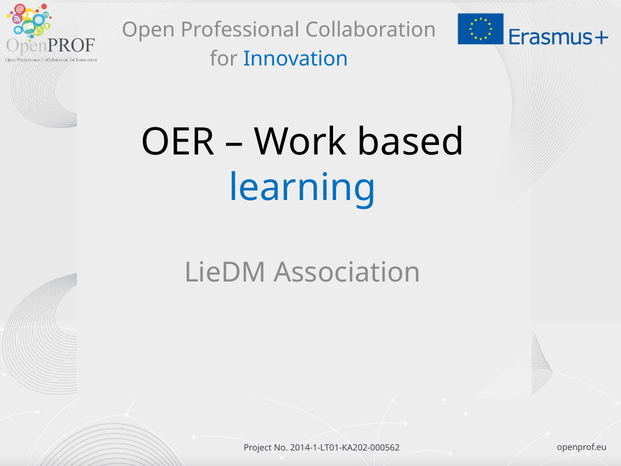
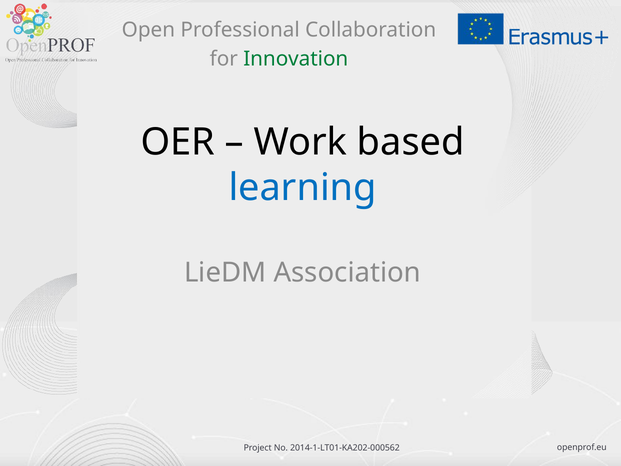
Innovation colour: blue -> green (296, 59)
